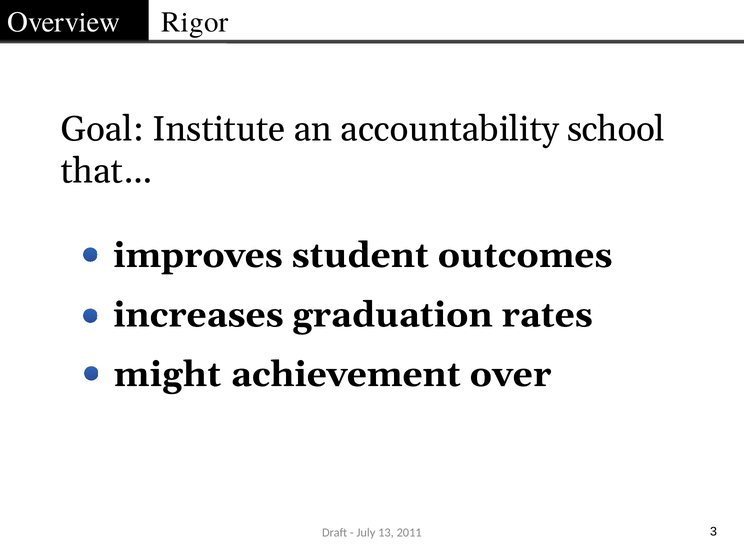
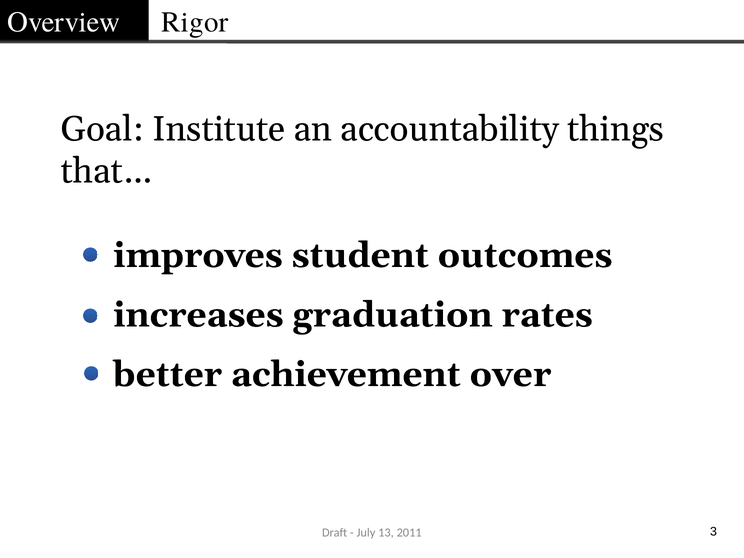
school: school -> things (616, 129)
might: might -> better (168, 374)
